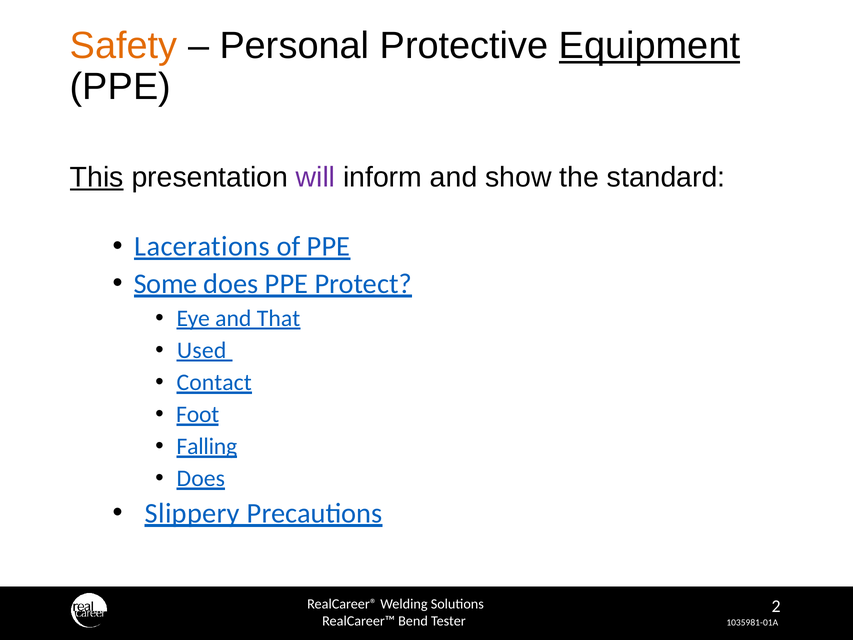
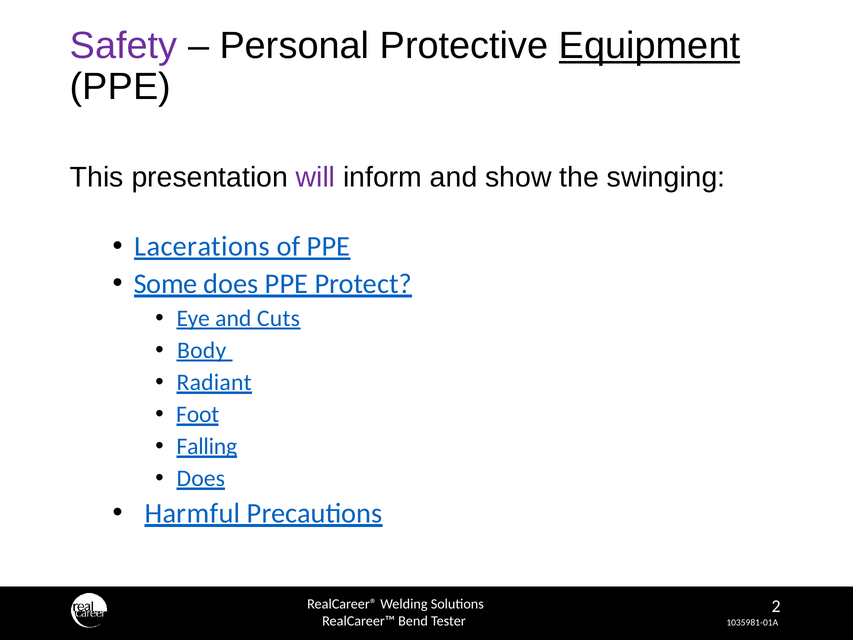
Safety colour: orange -> purple (124, 46)
This underline: present -> none (97, 177)
standard: standard -> swinging (666, 177)
That: That -> Cuts (278, 318)
Used: Used -> Body (202, 350)
Contact: Contact -> Radiant (214, 382)
Slippery: Slippery -> Harmful (192, 513)
